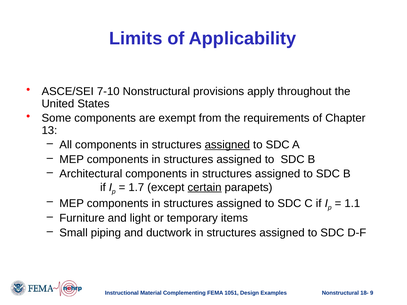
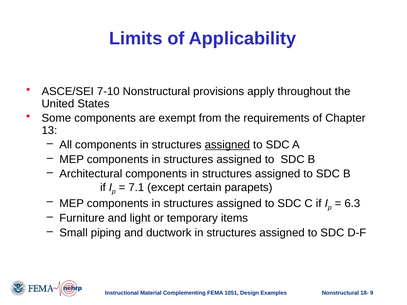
1.7: 1.7 -> 7.1 (136, 187)
certain underline: present -> none (205, 187)
1.1: 1.1 -> 6.3 (352, 204)
